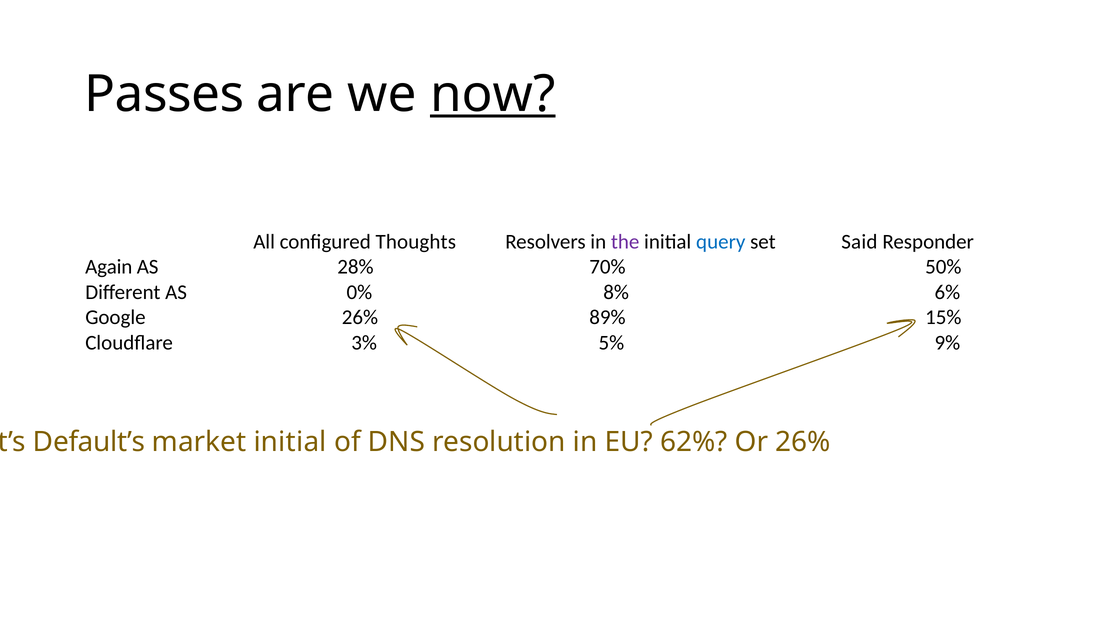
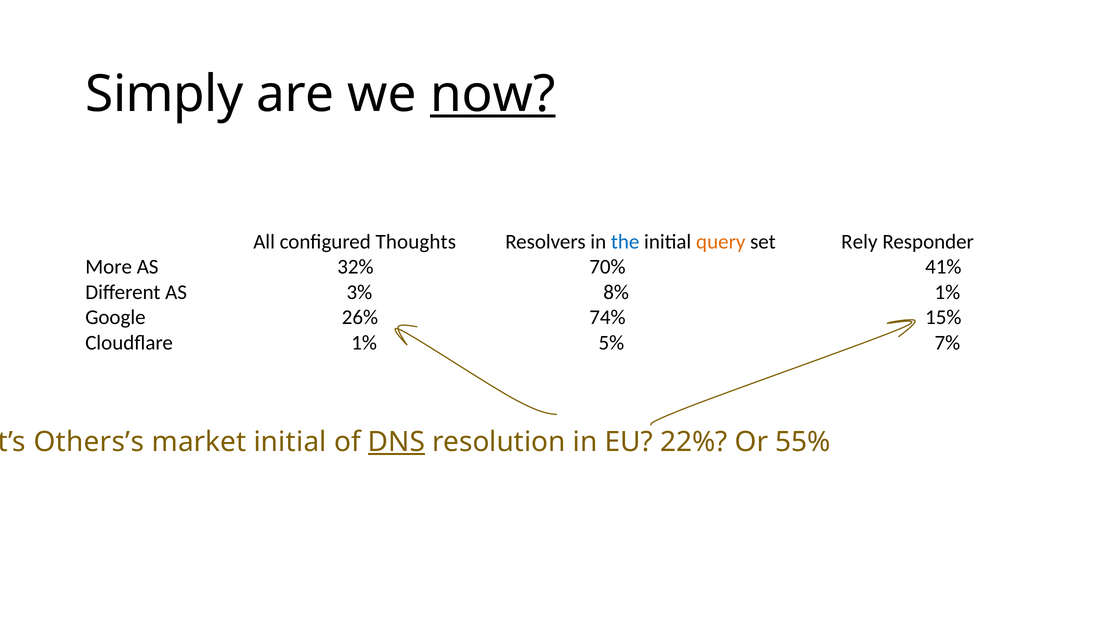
Passes: Passes -> Simply (164, 94)
the colour: purple -> blue (625, 242)
query colour: blue -> orange (721, 242)
Said: Said -> Rely (859, 242)
Again: Again -> More (109, 267)
28%: 28% -> 32% (355, 267)
50%: 50% -> 41% (943, 267)
0%: 0% -> 3% (359, 292)
8% 6%: 6% -> 1% (947, 292)
89%: 89% -> 74% (607, 317)
Cloudflare 3%: 3% -> 1% (364, 343)
9%: 9% -> 7% (947, 343)
Default’s: Default’s -> Others’s (89, 442)
DNS underline: none -> present (397, 442)
62%: 62% -> 22% (694, 442)
Or 26%: 26% -> 55% (803, 442)
